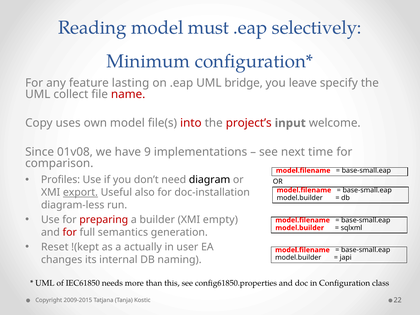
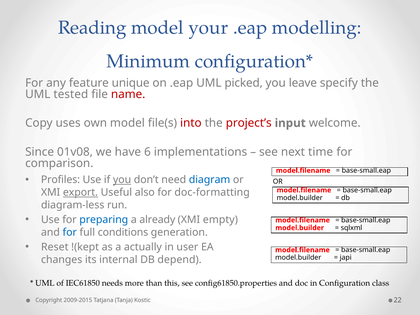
must: must -> your (208, 28)
selectively: selectively -> modelling (317, 28)
lasting: lasting -> unique (131, 83)
bridge: bridge -> picked (244, 83)
collect: collect -> tested (71, 94)
9: 9 -> 6 (147, 152)
you underline: none -> present (122, 180)
diagram colour: black -> blue (210, 180)
doc-installation: doc-installation -> doc-formatting (212, 192)
preparing colour: red -> blue (104, 220)
builder: builder -> already (157, 220)
for colour: red -> blue (70, 232)
semantics: semantics -> conditions (123, 232)
naming: naming -> depend (180, 260)
